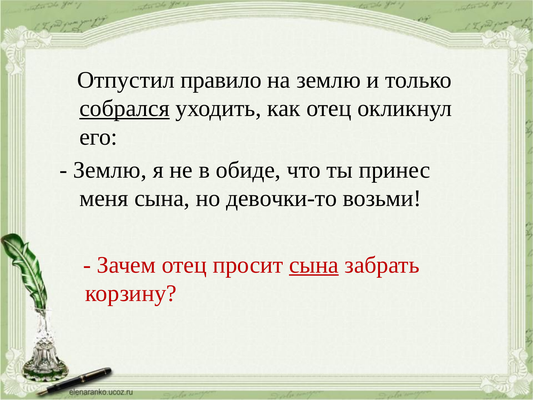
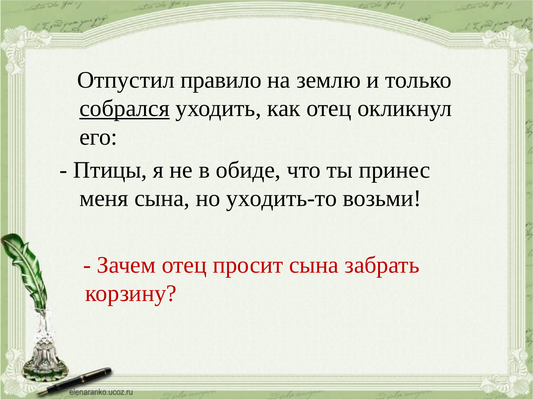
Землю: Землю -> Птицы (110, 170)
девочки-то: девочки-то -> уходить-то (282, 198)
сына underline: present -> none (314, 265)
